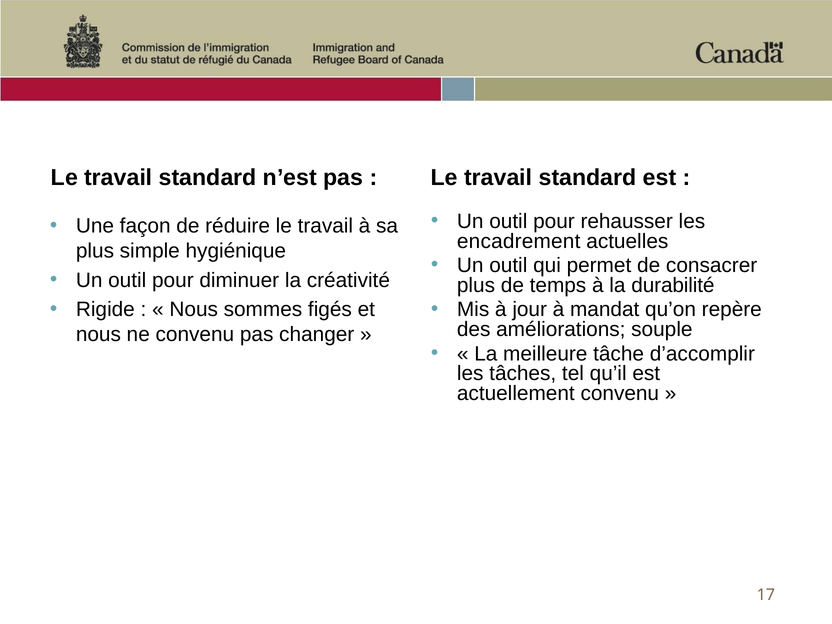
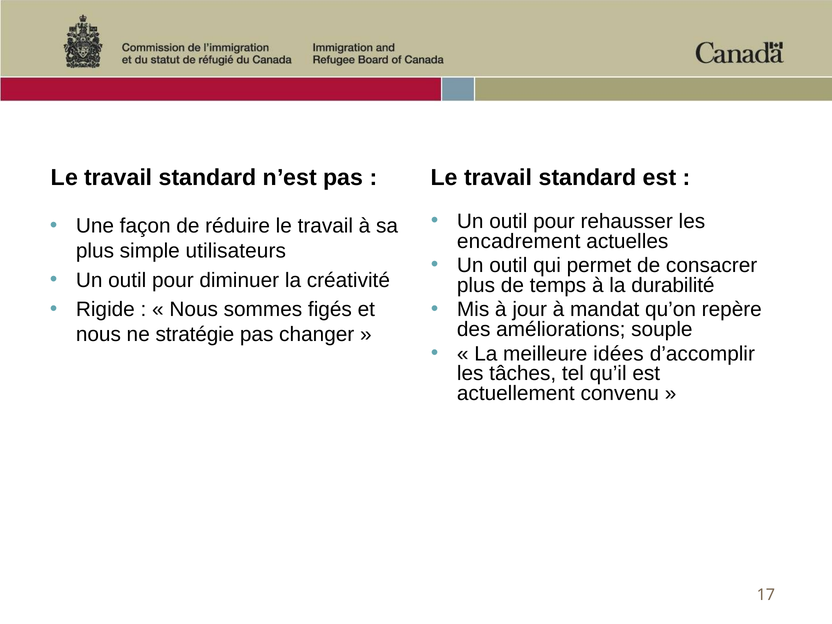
hygiénique: hygiénique -> utilisateurs (236, 251)
ne convenu: convenu -> stratégie (195, 334)
tâche: tâche -> idées (618, 354)
